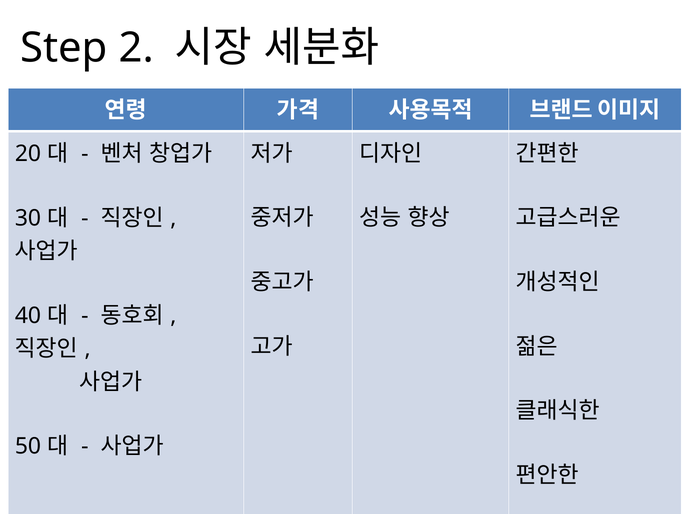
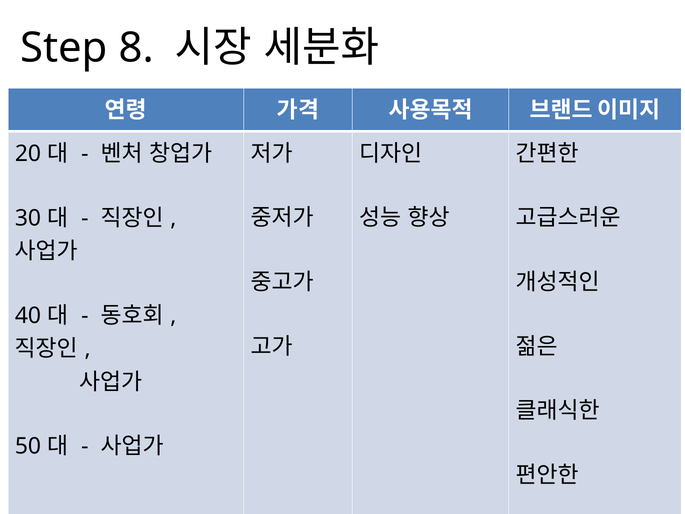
2: 2 -> 8 (136, 48)
